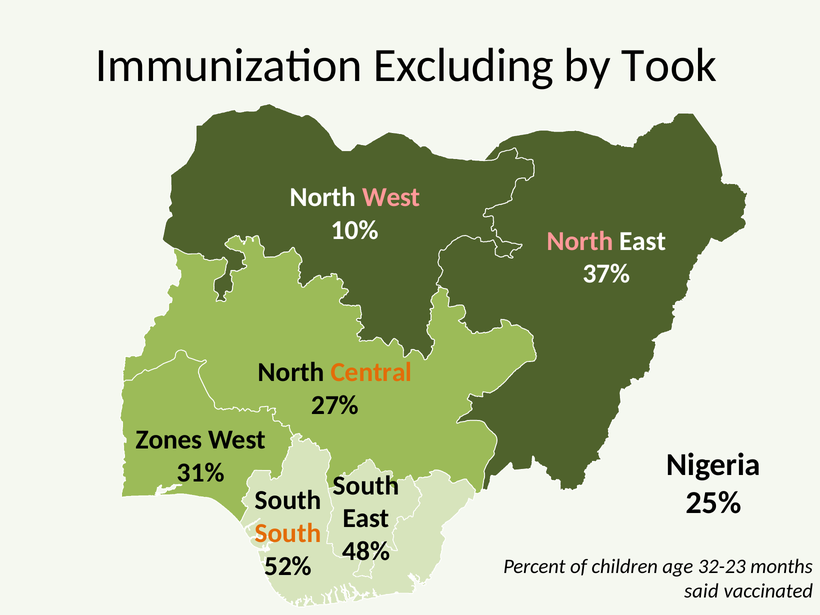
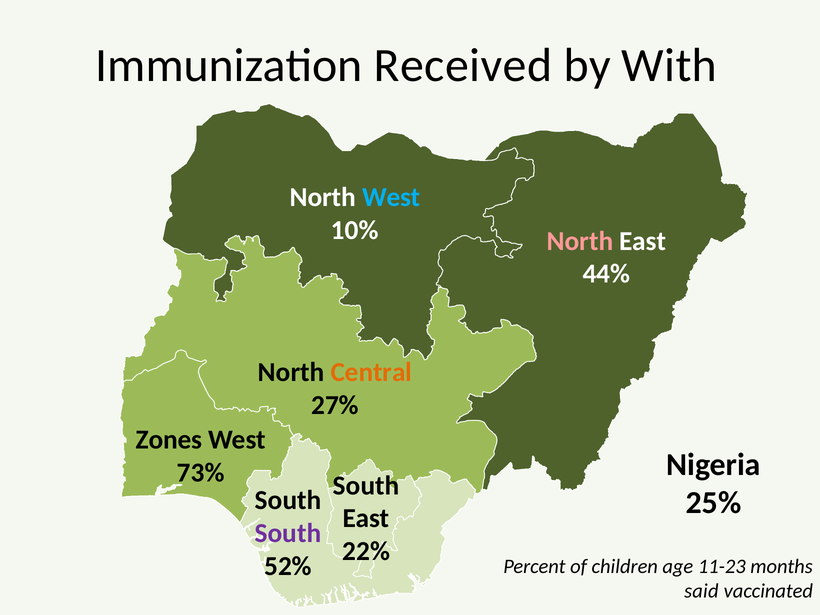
Excluding: Excluding -> Received (463, 65)
Took: Took -> With (669, 65)
West colour: pink -> light blue (391, 197)
37%: 37% -> 44% (606, 274)
31%: 31% -> 73% (201, 473)
South colour: orange -> purple (288, 533)
48%: 48% -> 22% (366, 551)
32-23: 32-23 -> 11-23 (722, 567)
